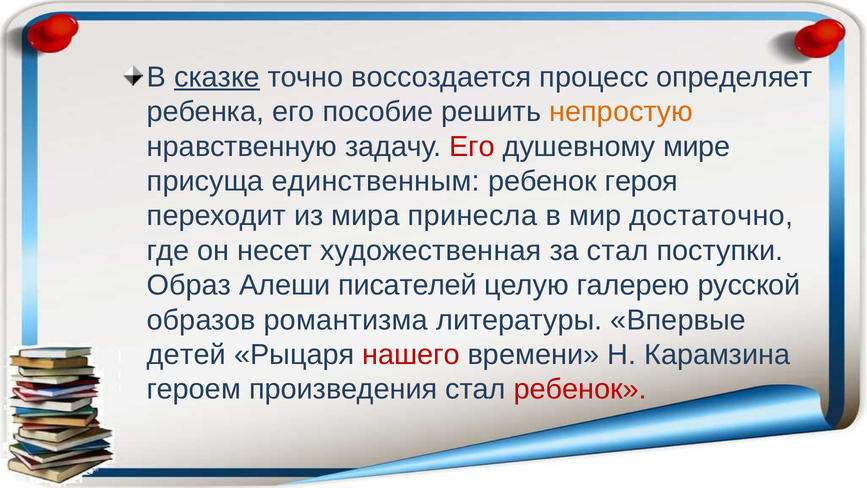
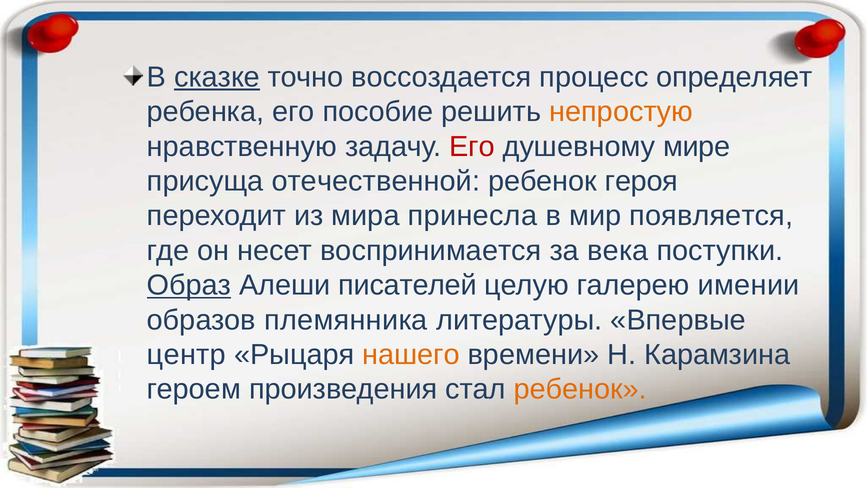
единственным: единственным -> отечественной (376, 181)
достаточно: достаточно -> появляется (711, 216)
художественная: художественная -> воспринимается (431, 250)
за стал: стал -> века (618, 250)
Образ underline: none -> present (189, 285)
русской: русской -> имении (749, 285)
романтизма: романтизма -> племянника (346, 320)
детей: детей -> центр (186, 354)
нашего colour: red -> orange (411, 354)
ребенок colour: red -> orange (580, 389)
